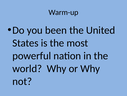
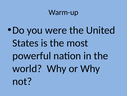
been: been -> were (56, 30)
